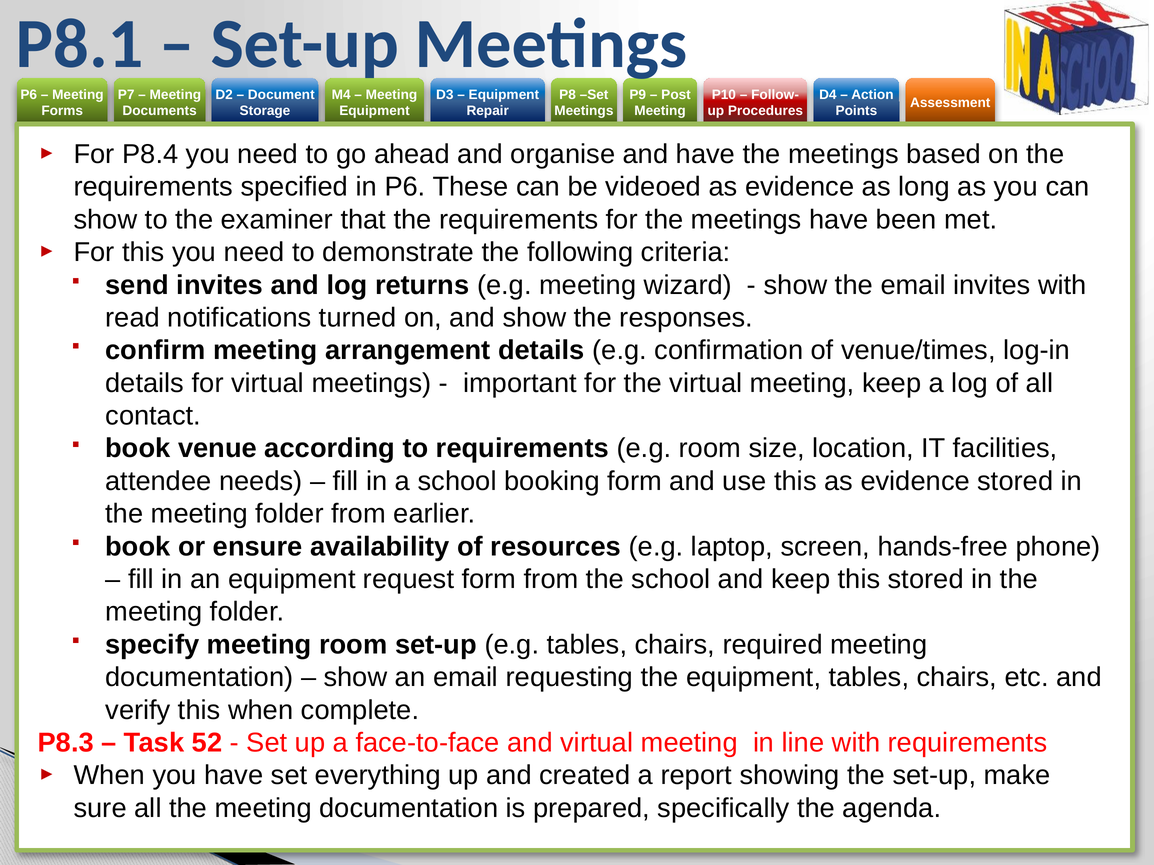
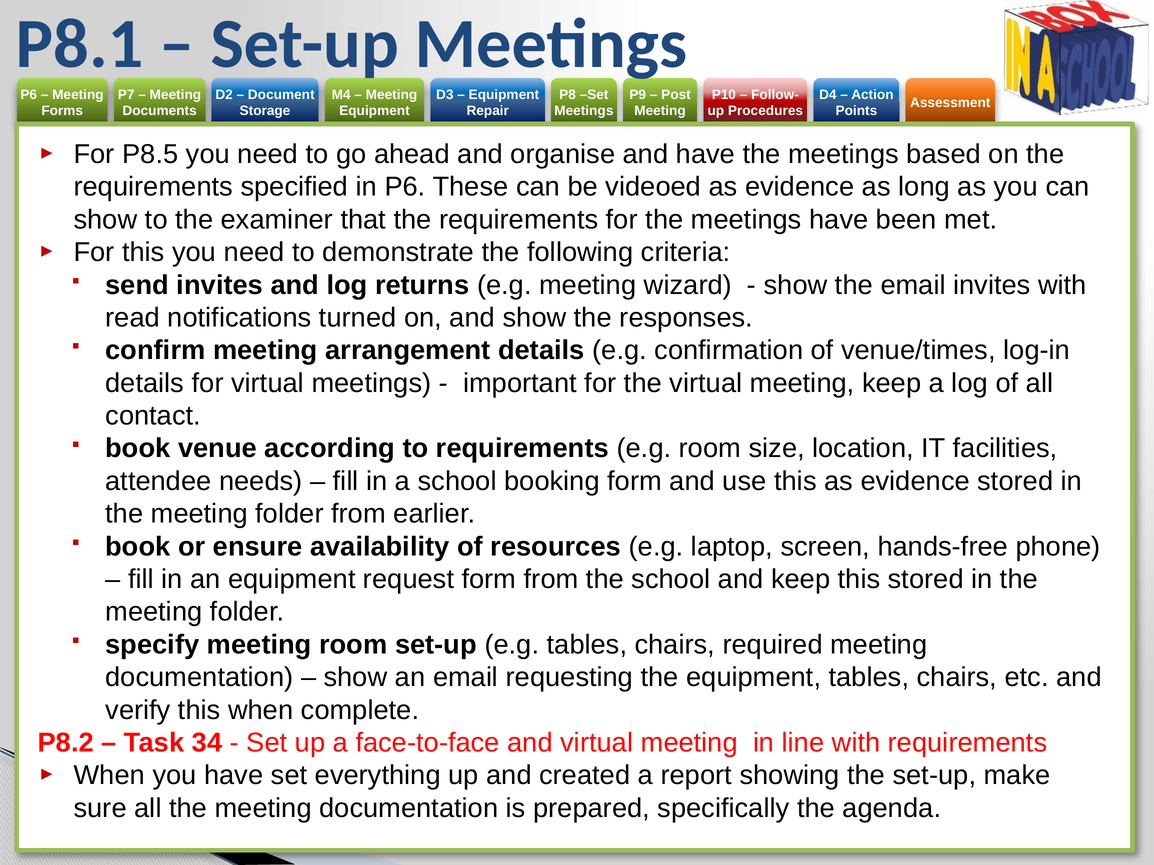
P8.4: P8.4 -> P8.5 (150, 154)
P8.3: P8.3 -> P8.2 (66, 743)
52: 52 -> 34 (207, 743)
